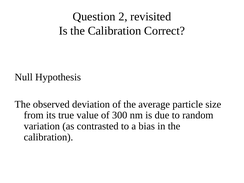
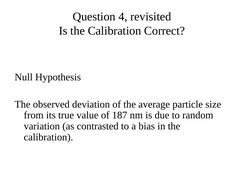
2: 2 -> 4 (123, 16)
300: 300 -> 187 (120, 115)
